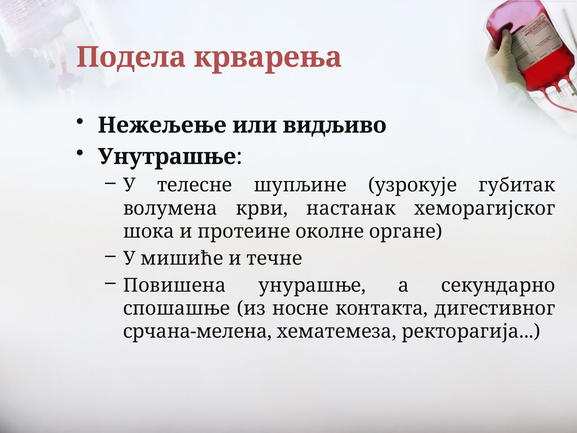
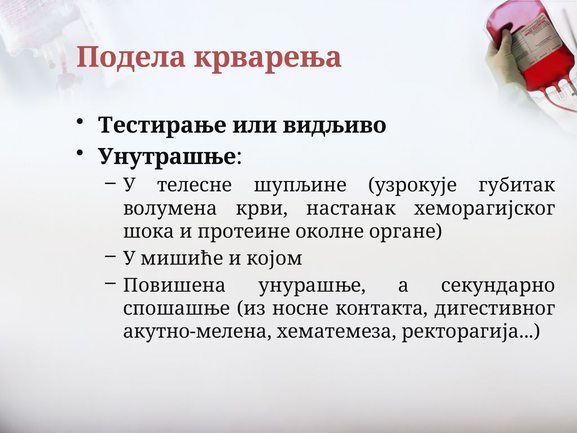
Нежељење: Нежељење -> Тестирање (162, 125)
течне: течне -> којом (275, 258)
срчана-мелена: срчана-мелена -> акутно-мелена (198, 331)
